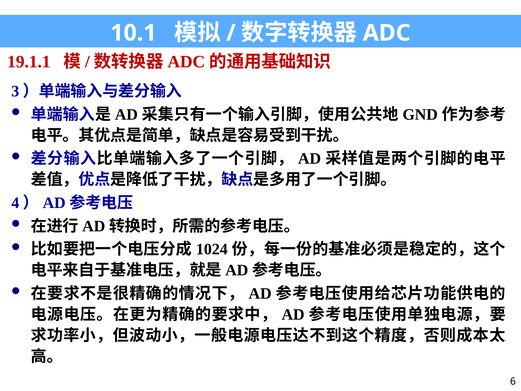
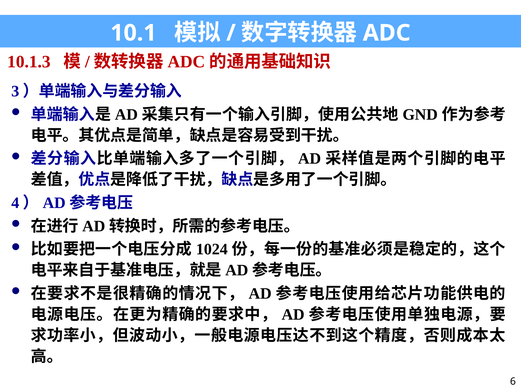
19.1.1: 19.1.1 -> 10.1.3 (29, 62)
